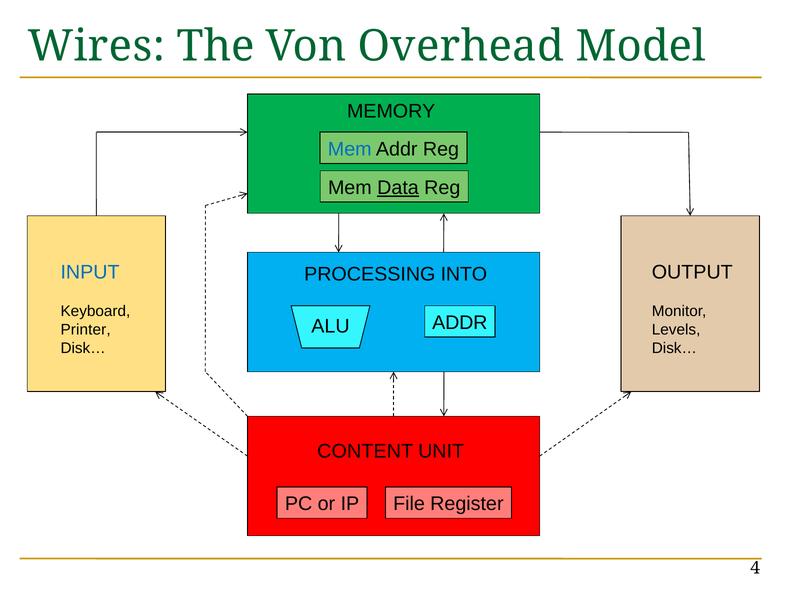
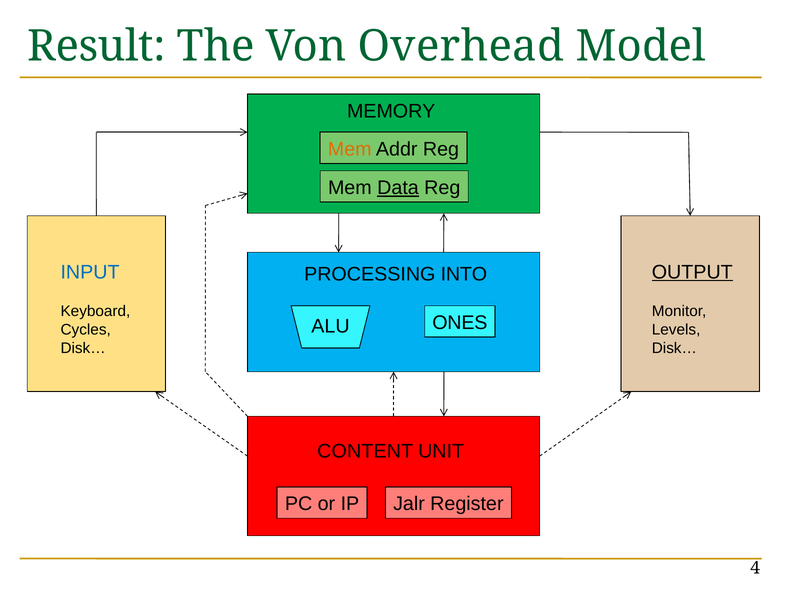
Wires: Wires -> Result (97, 46)
Mem colour: blue -> orange (350, 149)
OUTPUT underline: none -> present (692, 272)
ALU ADDR: ADDR -> ONES (460, 323)
Printer: Printer -> Cycles (86, 330)
File: File -> Jalr (409, 504)
